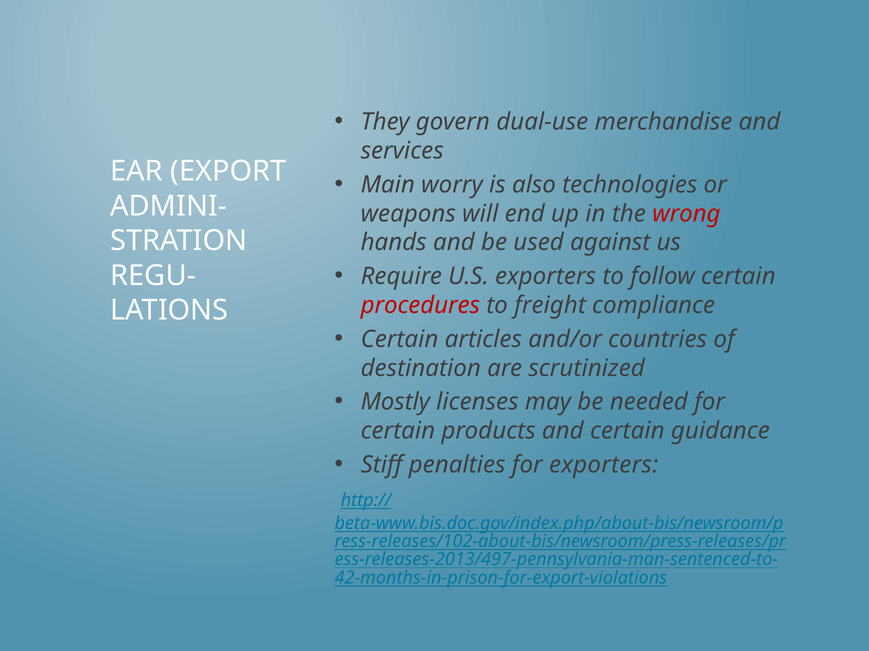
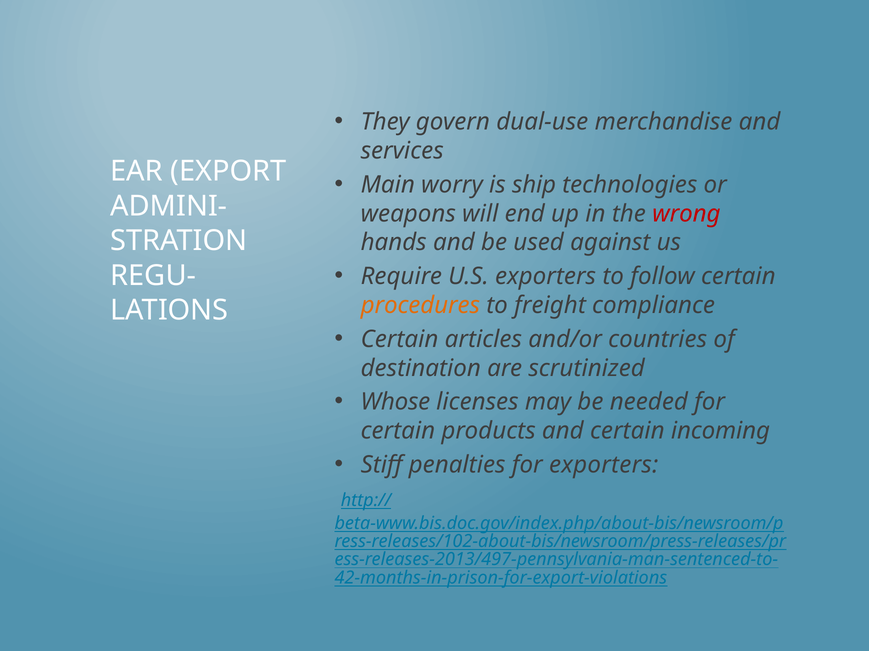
also: also -> ship (534, 185)
procedures colour: red -> orange (420, 306)
Mostly: Mostly -> Whose (395, 402)
guidance: guidance -> incoming (720, 431)
